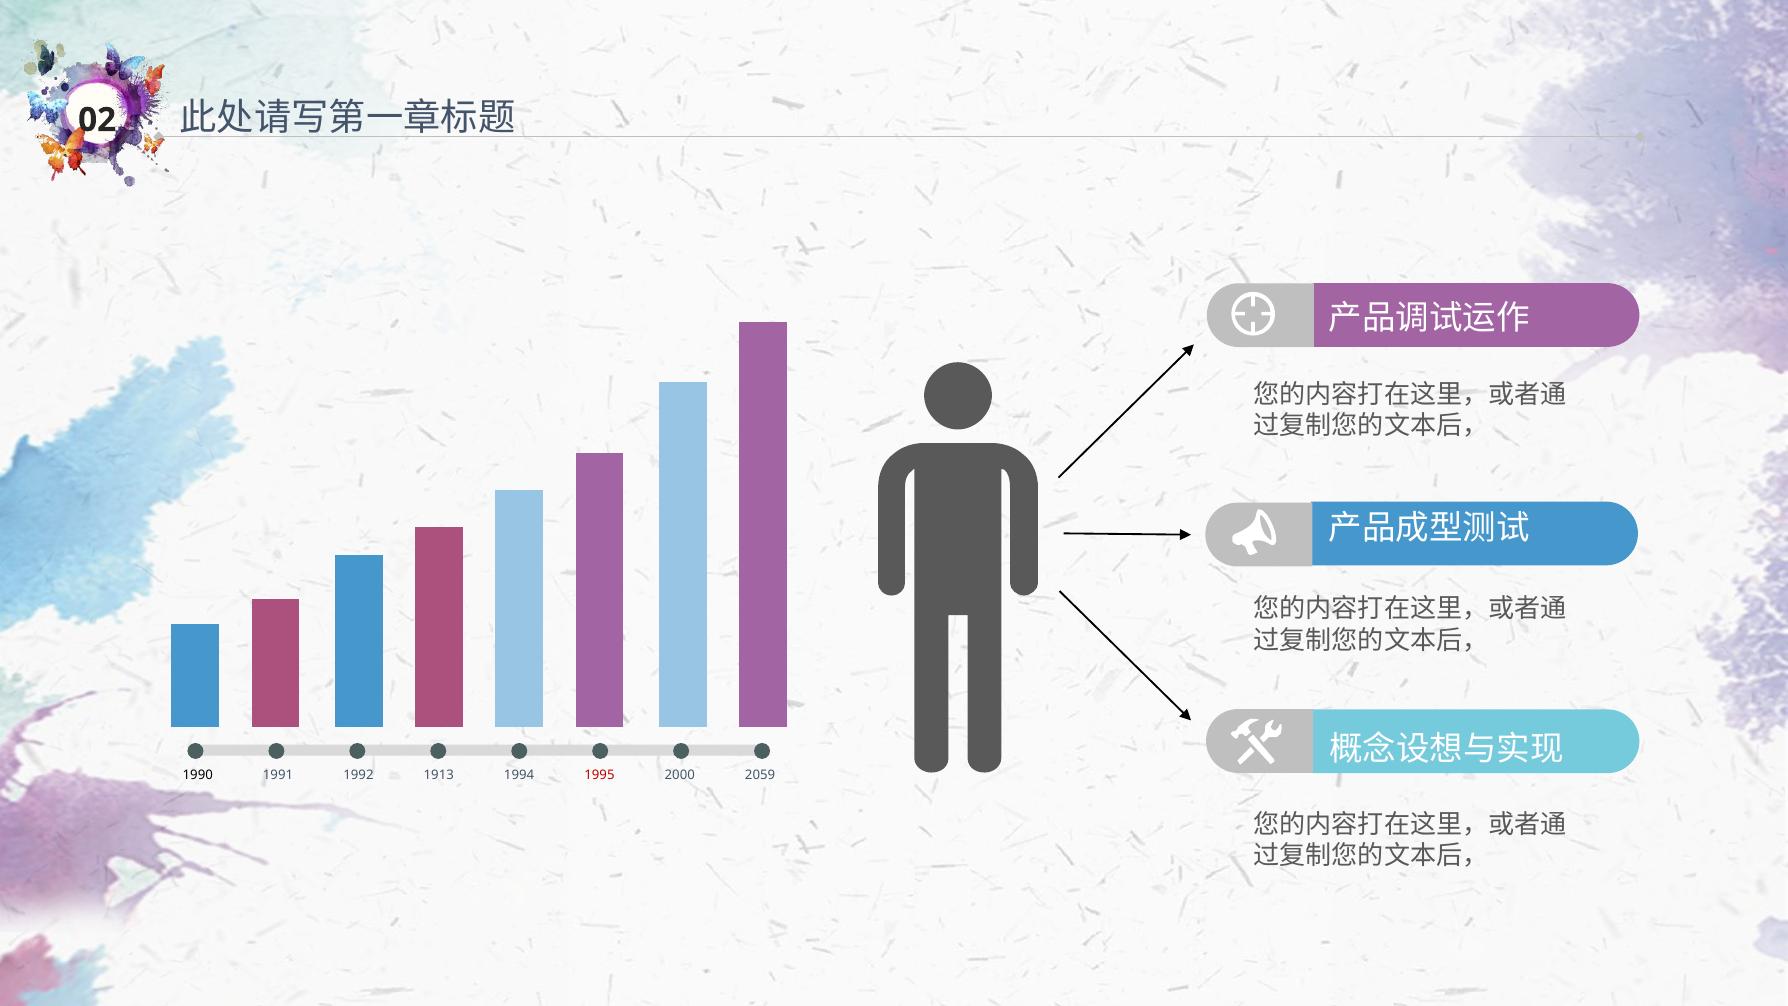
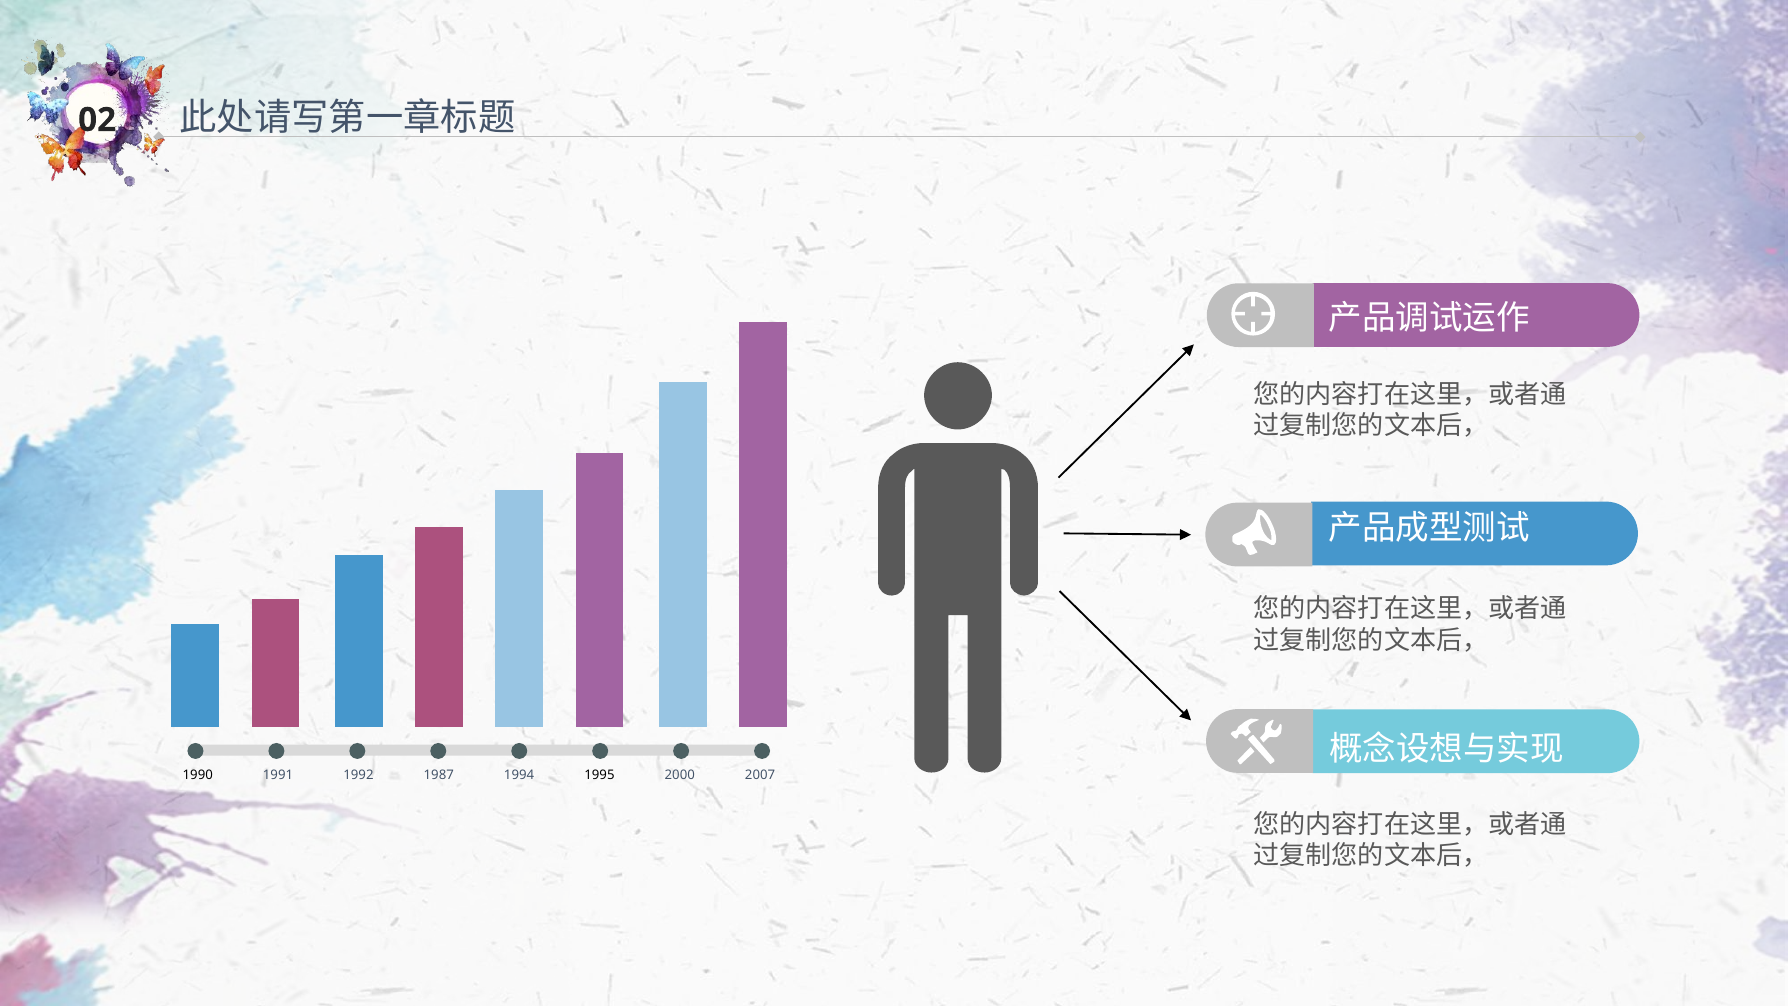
1913: 1913 -> 1987 (439, 775)
1995 colour: red -> black (599, 775)
2059: 2059 -> 2007 (760, 775)
